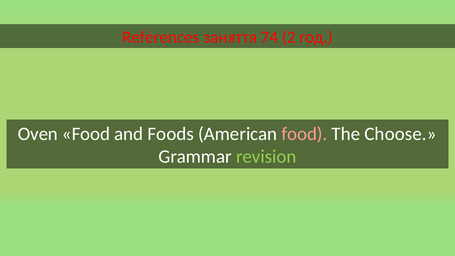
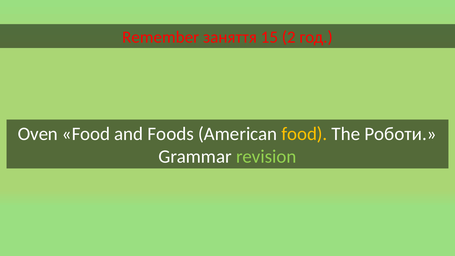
References: References -> Remember (161, 37)
74: 74 -> 15 (269, 37)
food colour: pink -> yellow (304, 134)
Choose: Choose -> Роботи (401, 134)
